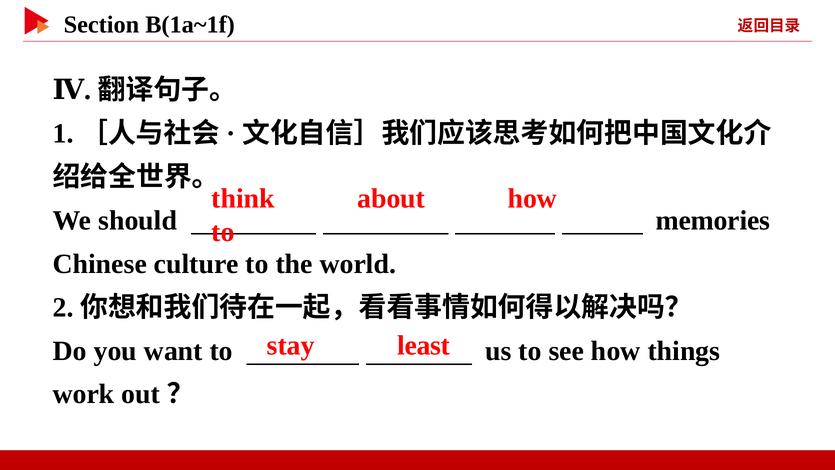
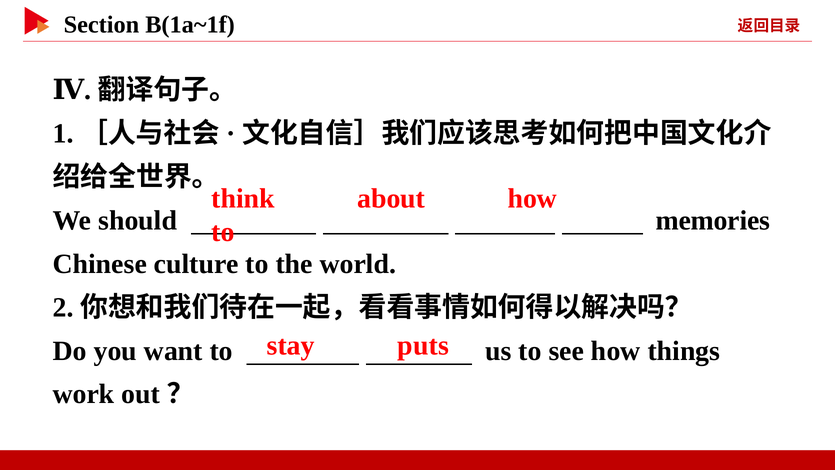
least: least -> puts (423, 345)
